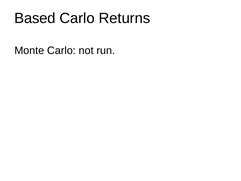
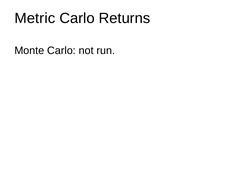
Based: Based -> Metric (35, 18)
